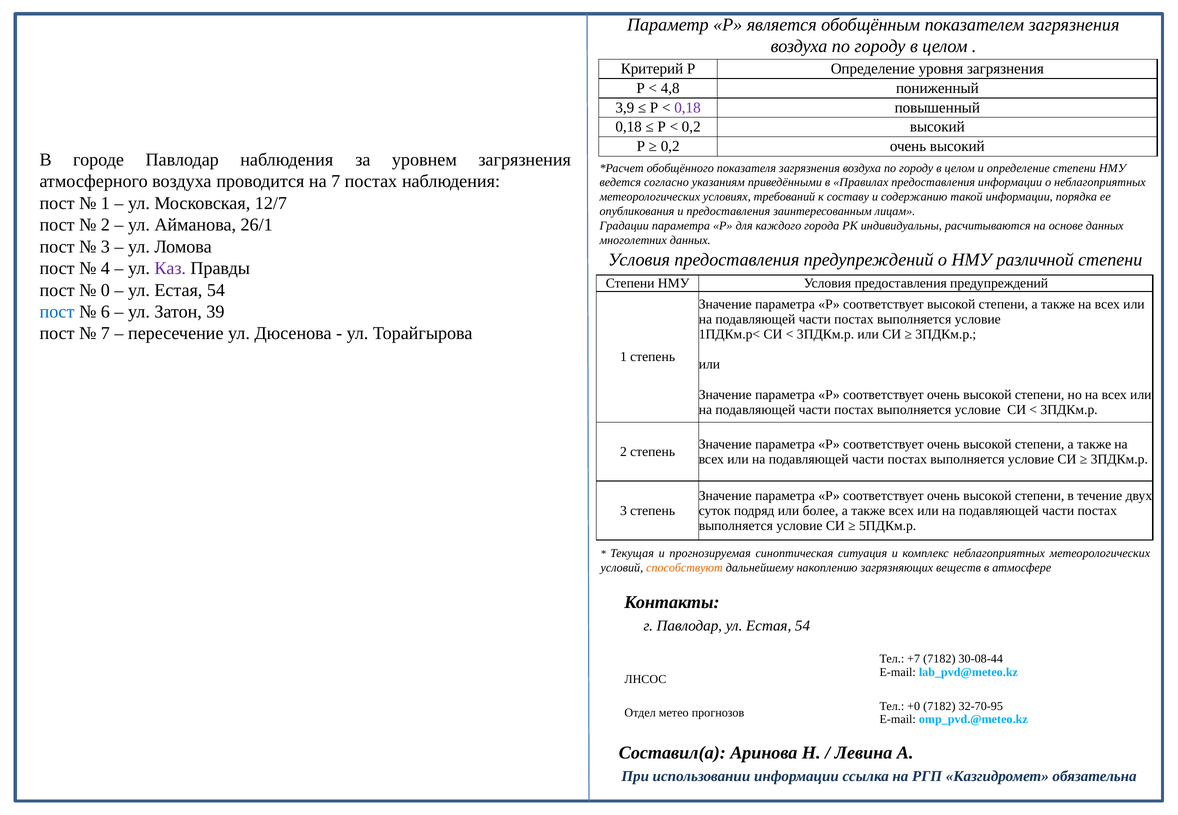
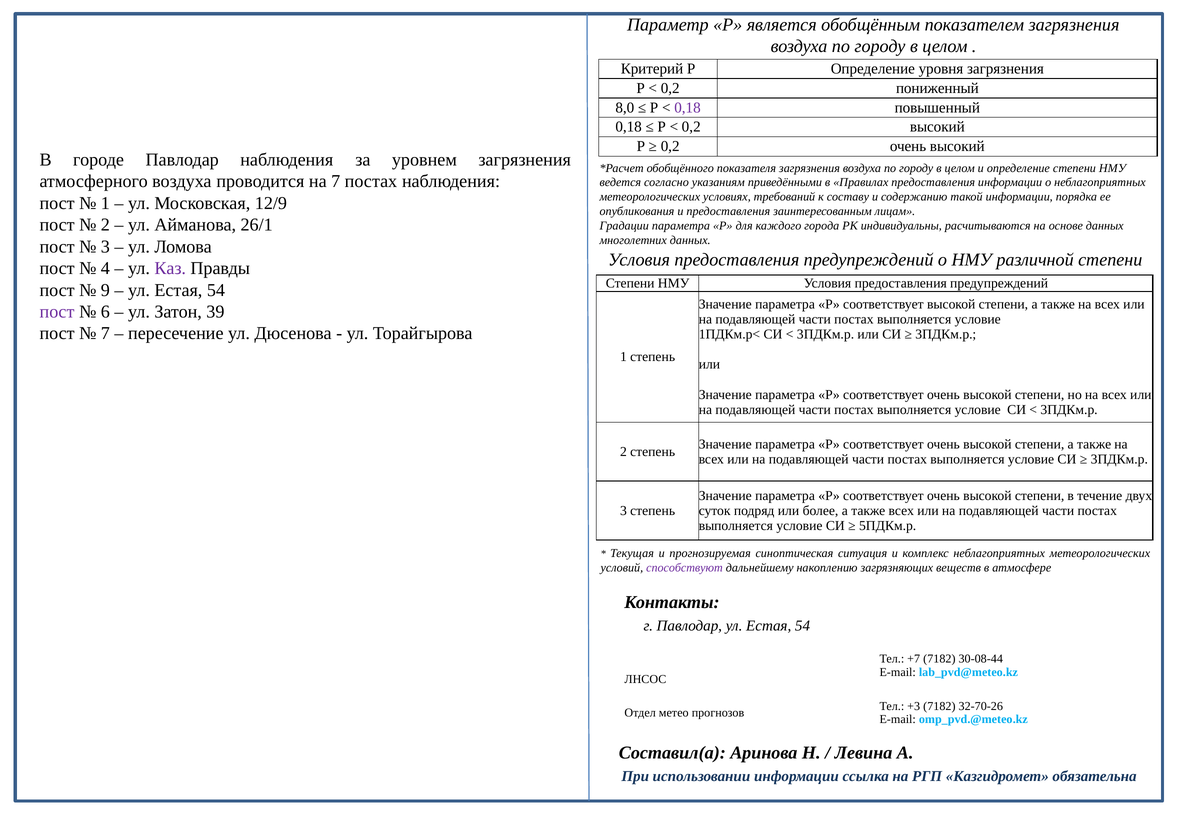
4,8: 4,8 -> 0,2 (670, 88)
3,9: 3,9 -> 8,0 (625, 108)
12/7: 12/7 -> 12/9 (271, 203)
0: 0 -> 9 (105, 290)
пост colour: blue -> purple (57, 312)
способствуют colour: orange -> purple (684, 568)
+0: +0 -> +3 (914, 706)
32-70-95: 32-70-95 -> 32-70-26 (981, 706)
